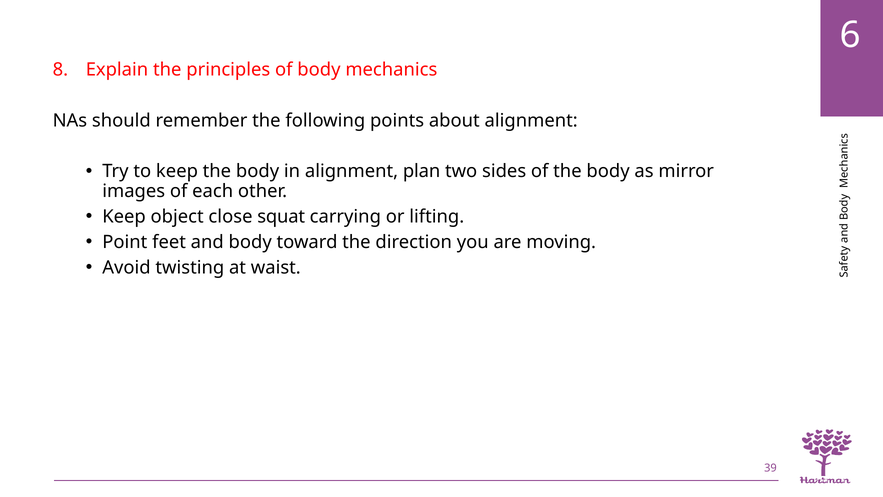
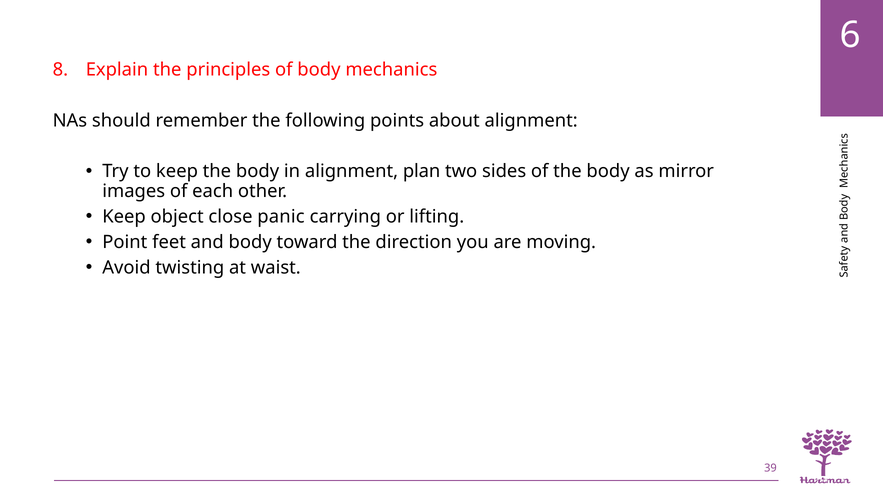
squat: squat -> panic (281, 216)
